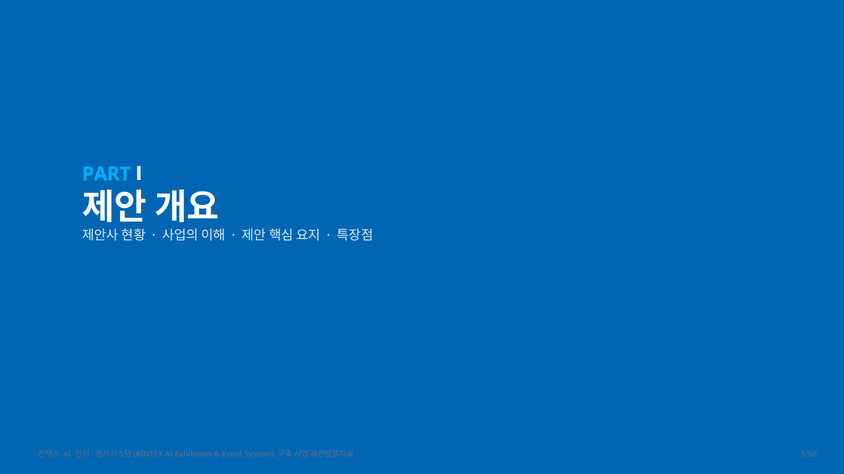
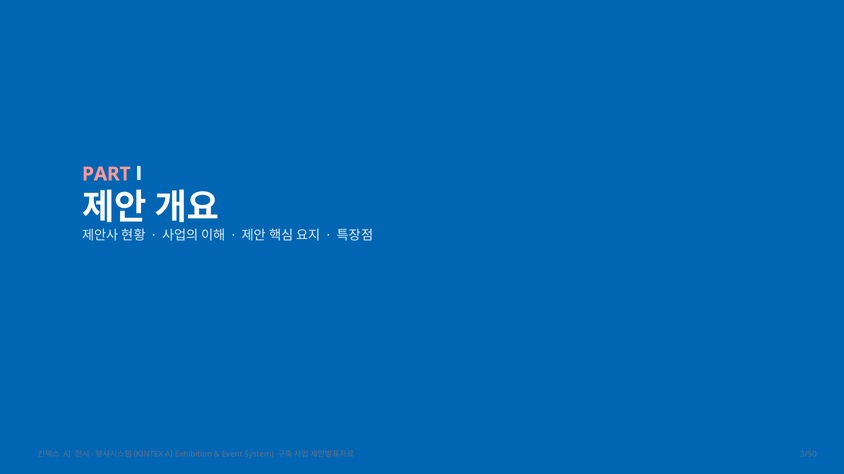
PART colour: light blue -> pink (106, 174)
